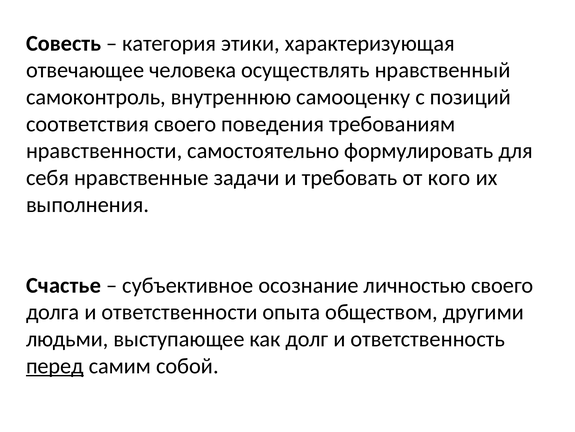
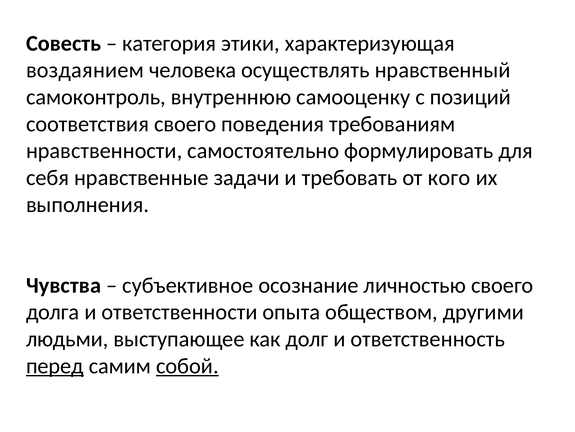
отвечающее: отвечающее -> воздаянием (85, 70)
Счастье: Счастье -> Чувства (64, 285)
собой underline: none -> present (187, 365)
